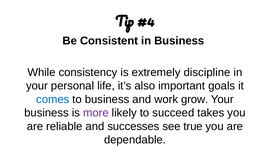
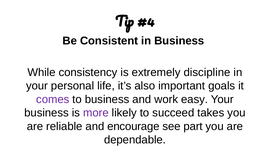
comes colour: blue -> purple (53, 99)
grow: grow -> easy (195, 99)
successes: successes -> encourage (133, 126)
true: true -> part (193, 126)
